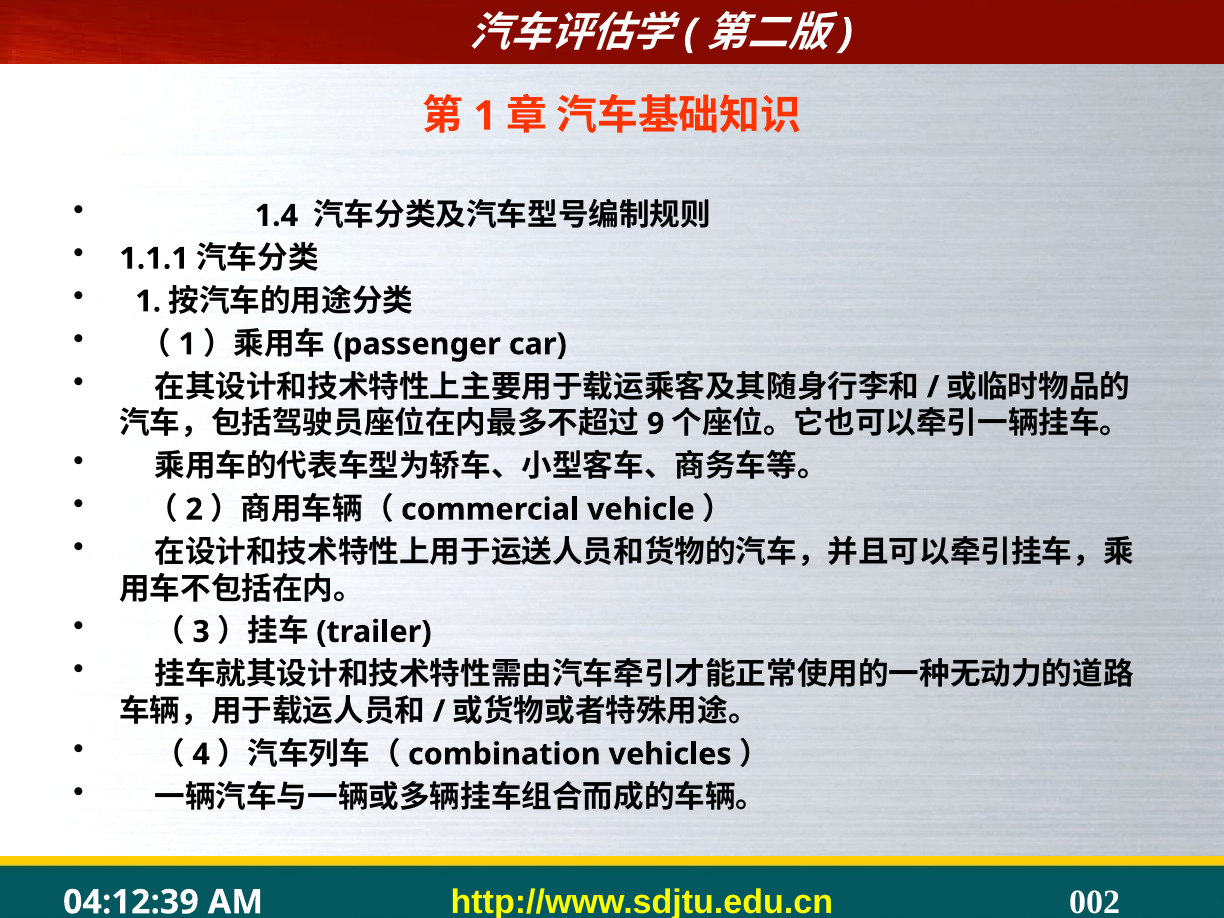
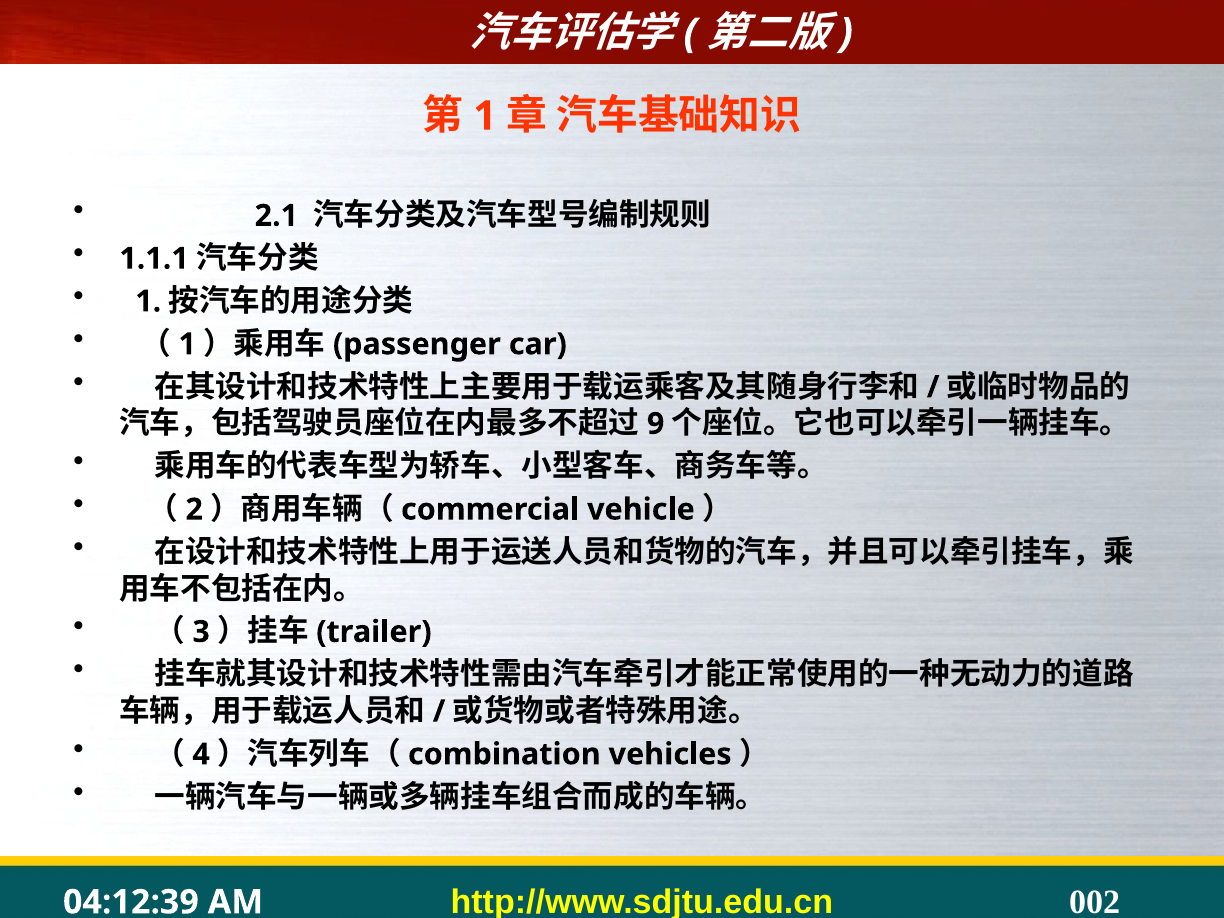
1.4: 1.4 -> 2.1 (276, 216)
